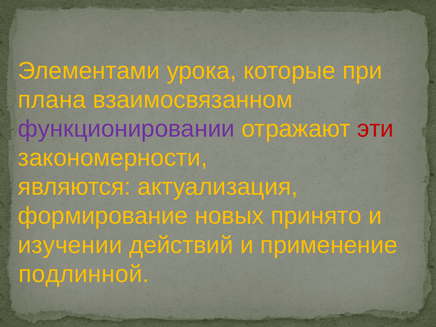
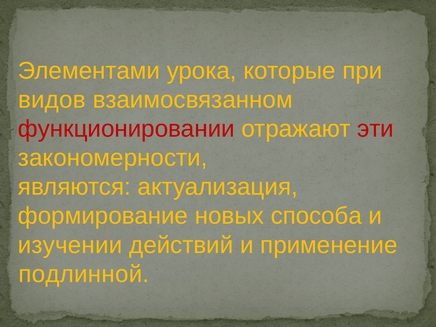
плана: плана -> видов (52, 100)
функционировании colour: purple -> red (126, 129)
принято: принято -> способа (316, 216)
